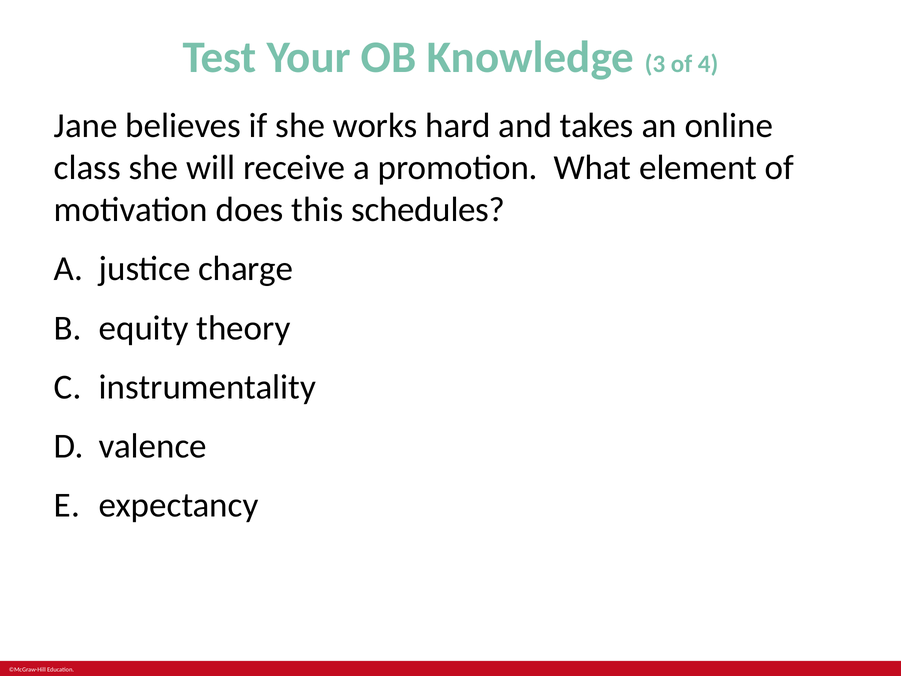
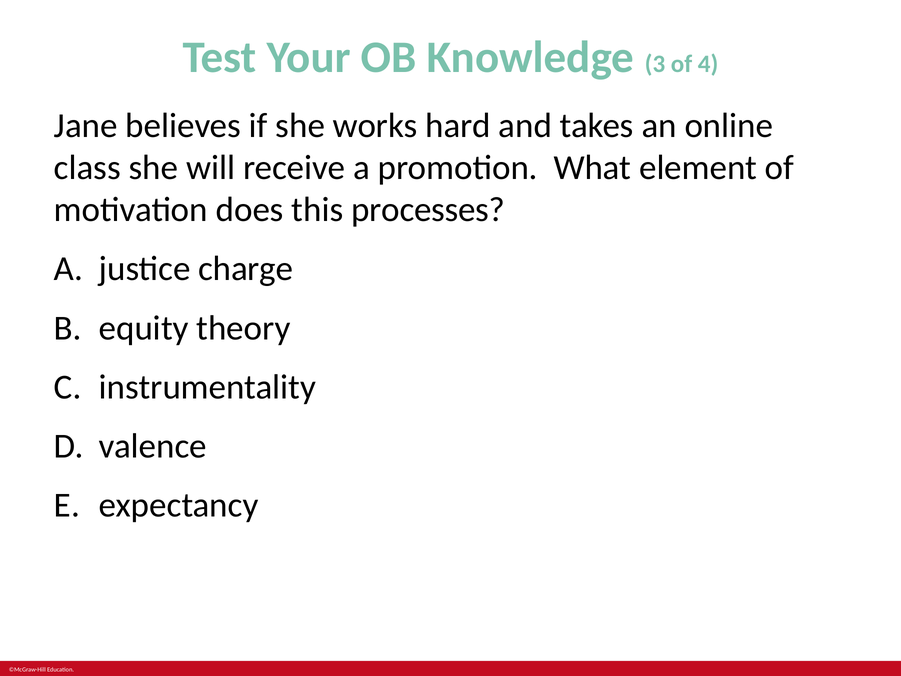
schedules: schedules -> processes (428, 210)
